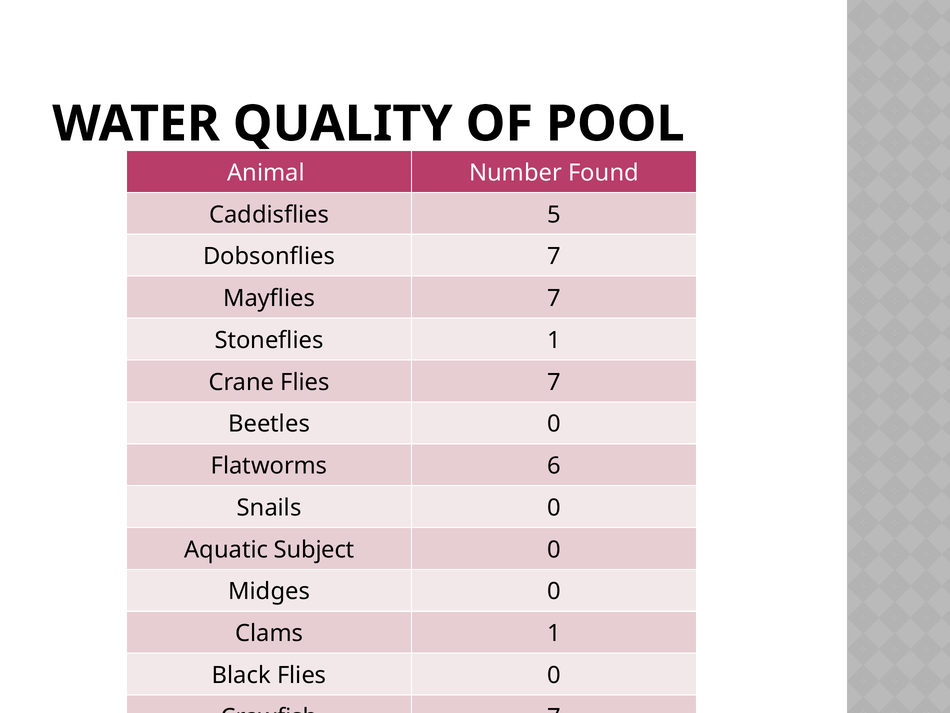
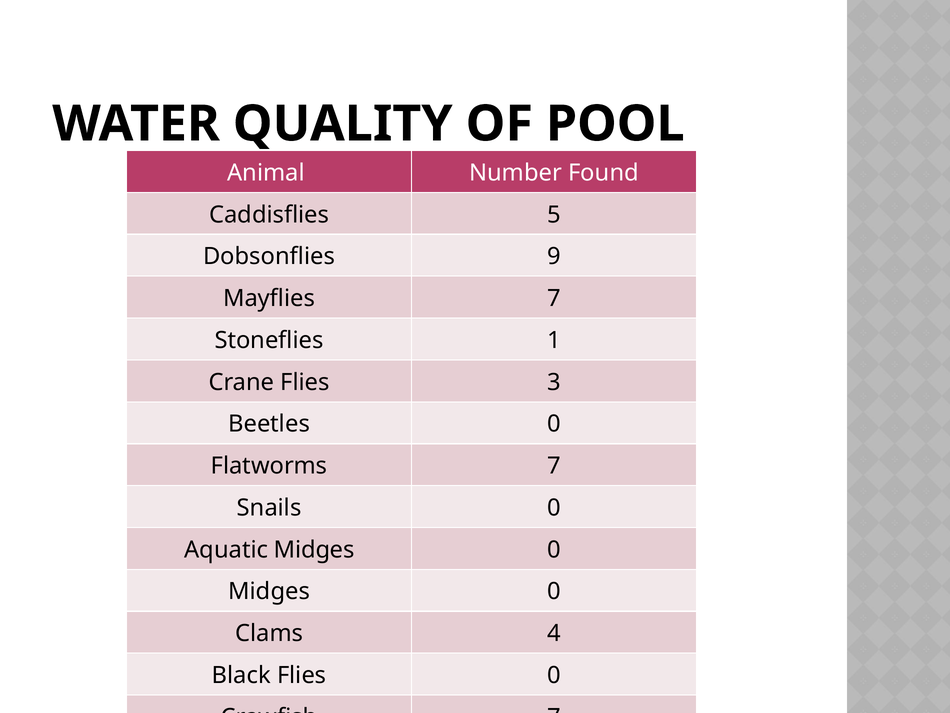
Dobsonflies 7: 7 -> 9 (554, 256)
Flies 7: 7 -> 3 (554, 382)
Flatworms 6: 6 -> 7 (554, 466)
Aquatic Subject: Subject -> Midges (314, 549)
Clams 1: 1 -> 4 (554, 633)
